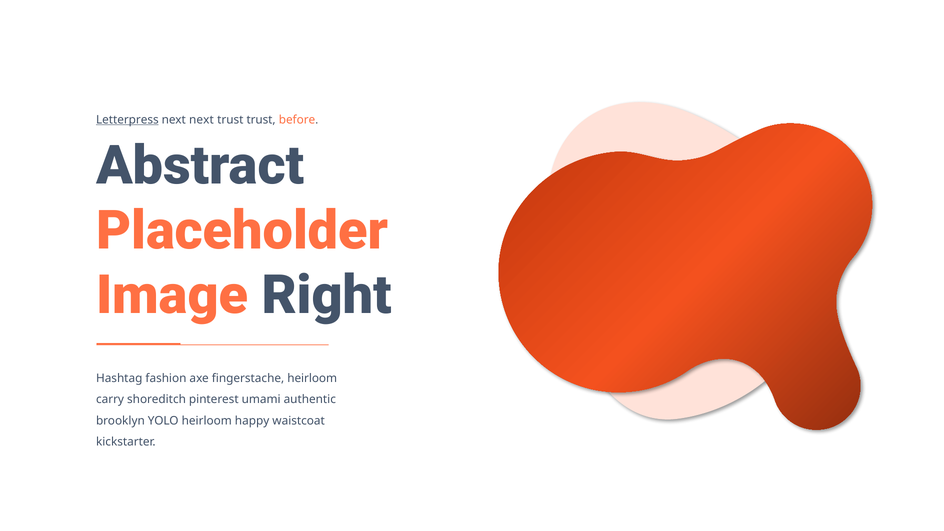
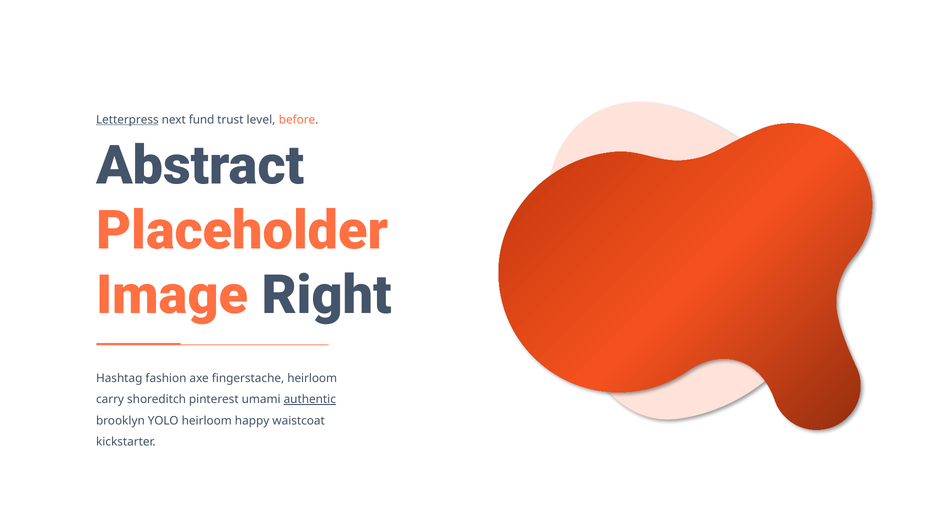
next next: next -> fund (202, 120)
trust trust: trust -> level (261, 120)
authentic underline: none -> present (310, 399)
